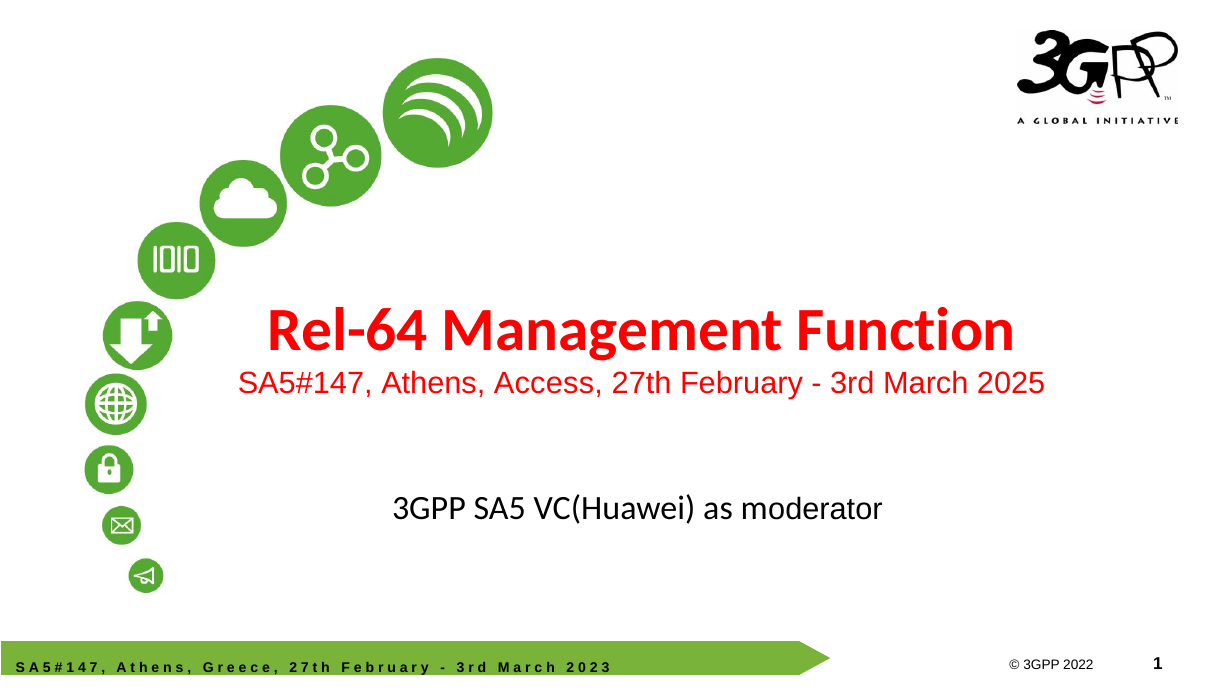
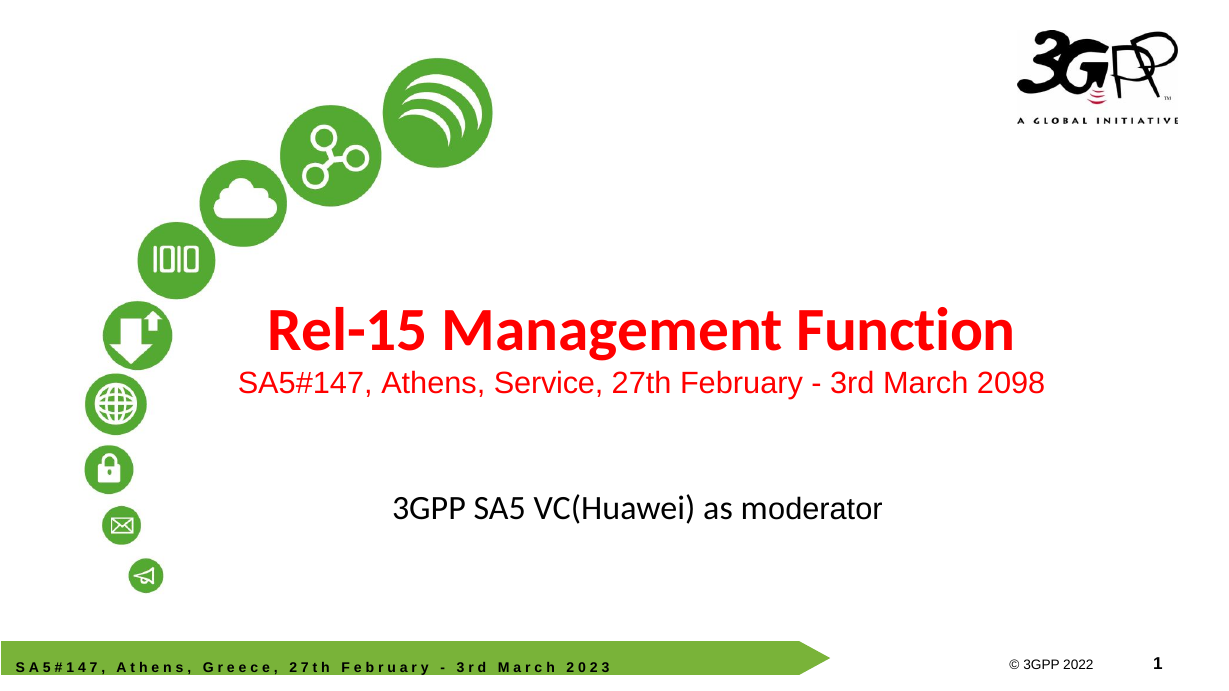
Rel-64: Rel-64 -> Rel-15 (348, 330)
Access: Access -> Service (549, 384)
2025: 2025 -> 2098 (1011, 384)
